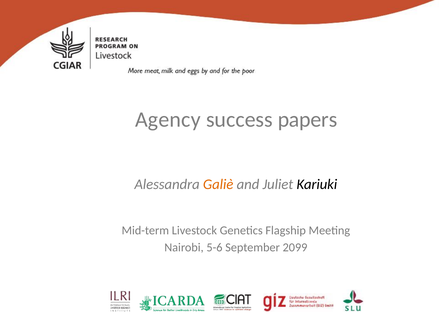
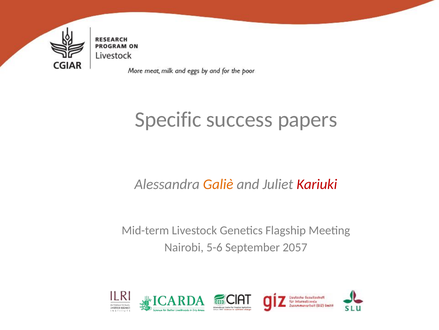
Agency: Agency -> Specific (168, 119)
Kariuki colour: black -> red (317, 184)
2099: 2099 -> 2057 (295, 247)
